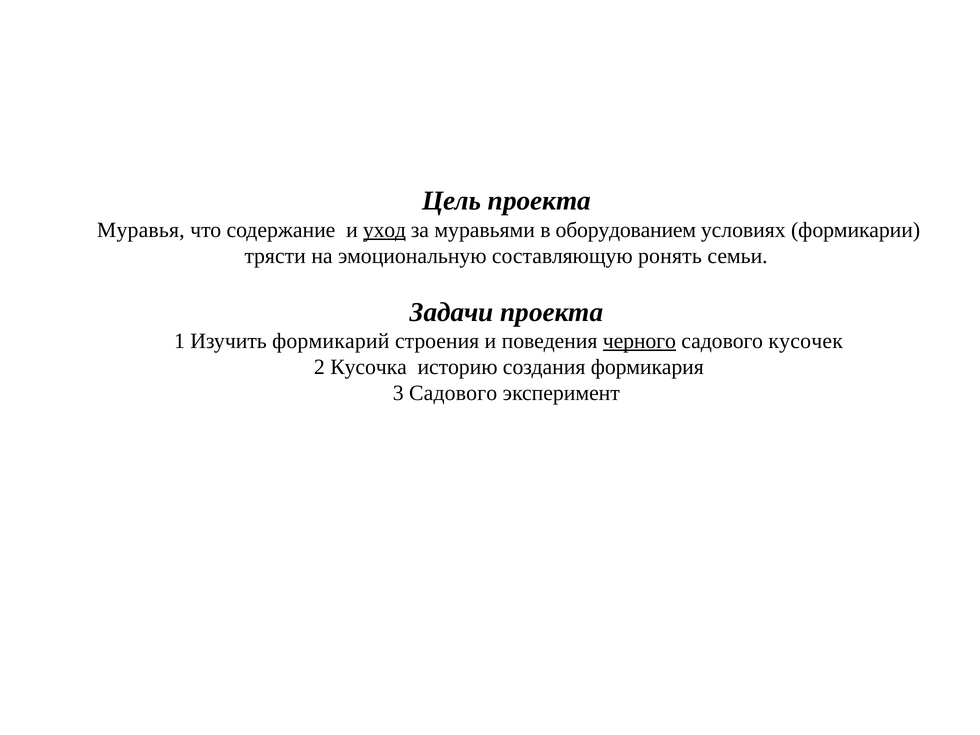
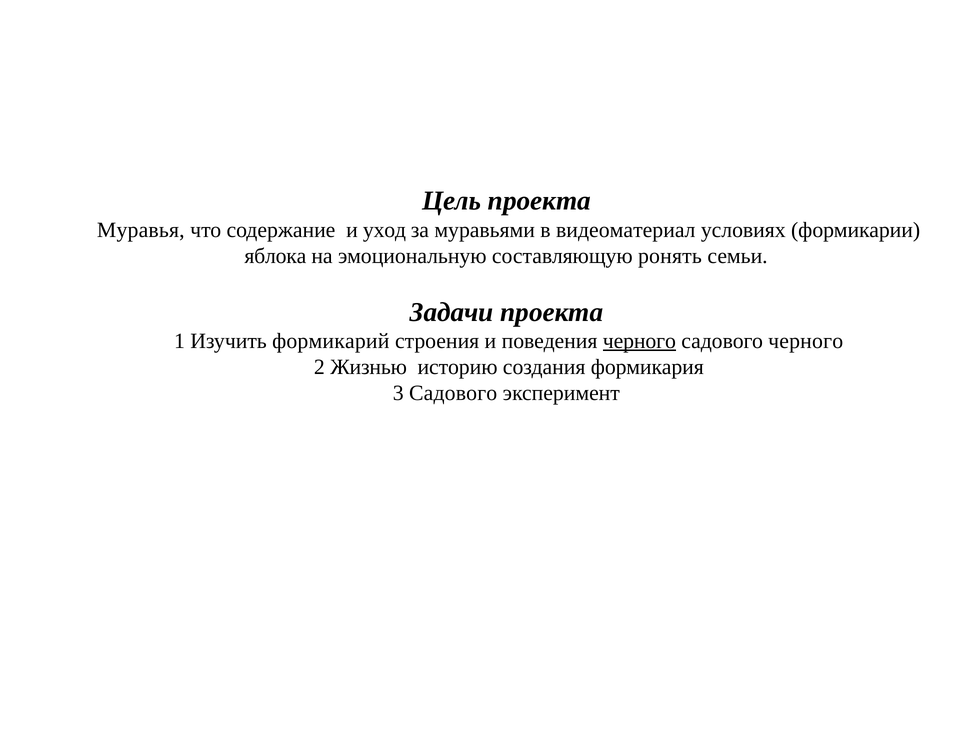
уход underline: present -> none (385, 230)
оборудованием: оборудованием -> видеоматериал (626, 230)
трясти: трясти -> яблока (275, 256)
садового кусочек: кусочек -> черного (806, 341)
Кусочка: Кусочка -> Жизнью (369, 367)
